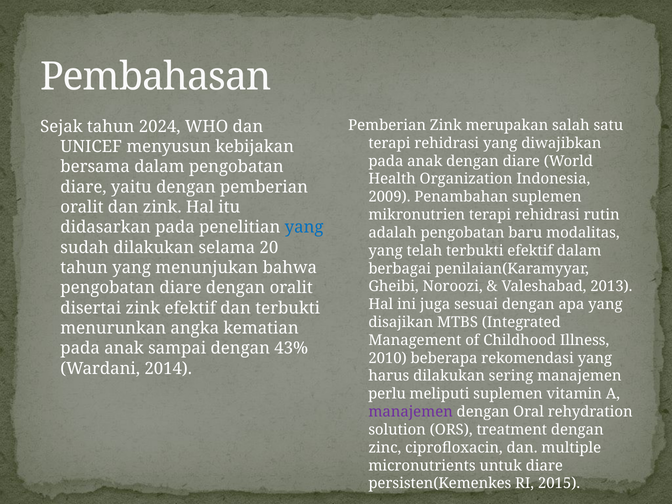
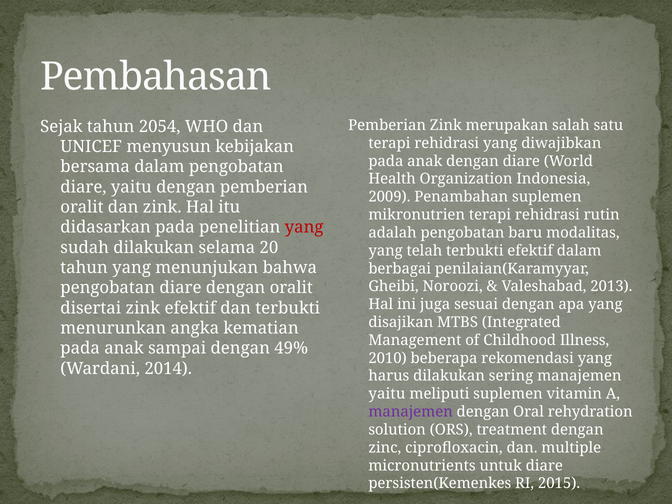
2024: 2024 -> 2054 (160, 127)
yang colour: blue -> red (304, 227)
43%: 43% -> 49% (291, 348)
perlu: perlu -> yaitu (387, 394)
